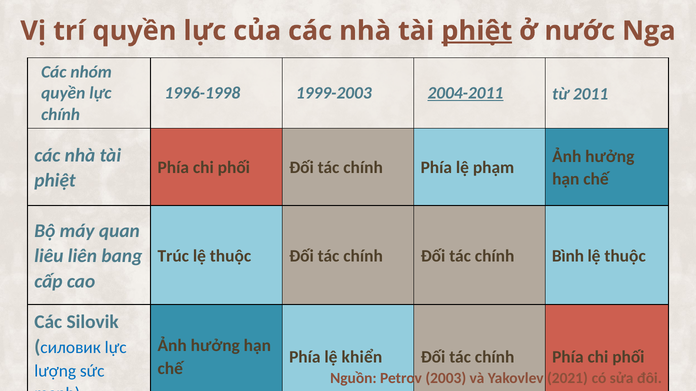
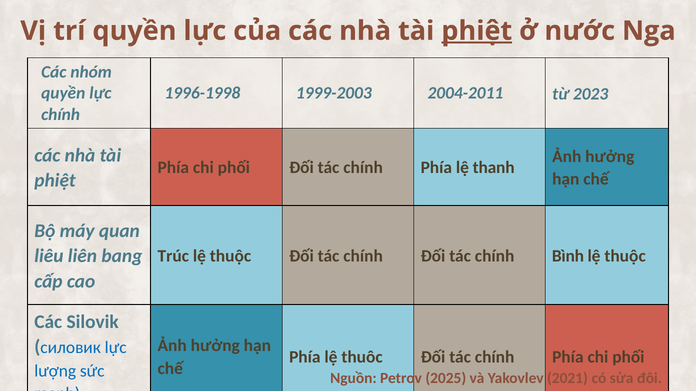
2004-2011 underline: present -> none (465, 93)
2011: 2011 -> 2023 (591, 94)
phạm: phạm -> thanh (494, 168)
khiển: khiển -> thuôc (362, 357)
2003: 2003 -> 2025 (446, 378)
